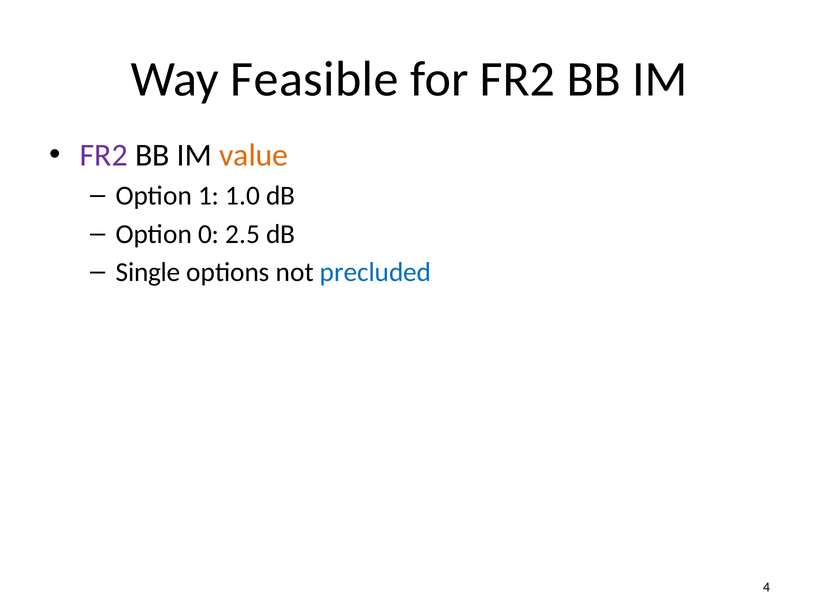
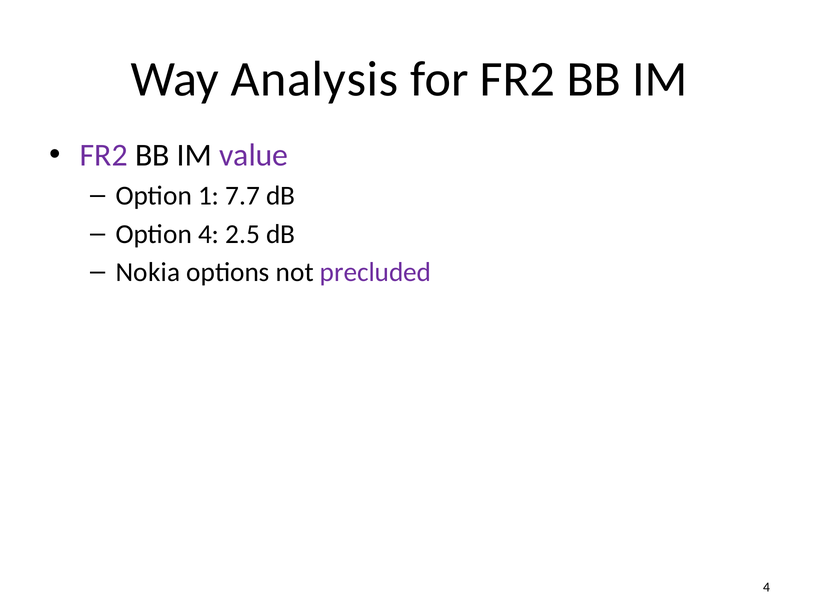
Feasible: Feasible -> Analysis (315, 79)
value colour: orange -> purple (254, 155)
1.0: 1.0 -> 7.7 (243, 196)
Option 0: 0 -> 4 (209, 234)
Single: Single -> Nokia (148, 272)
precluded colour: blue -> purple (376, 272)
